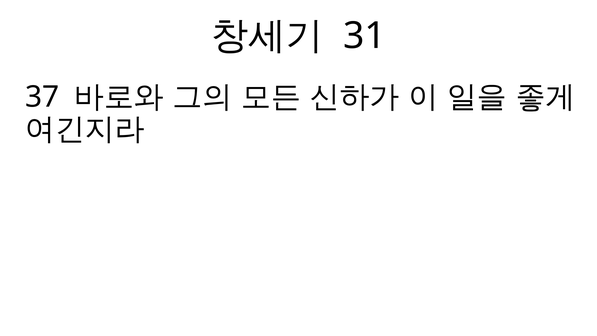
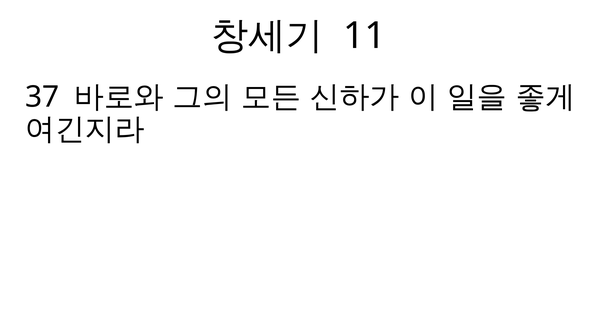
31: 31 -> 11 (365, 36)
